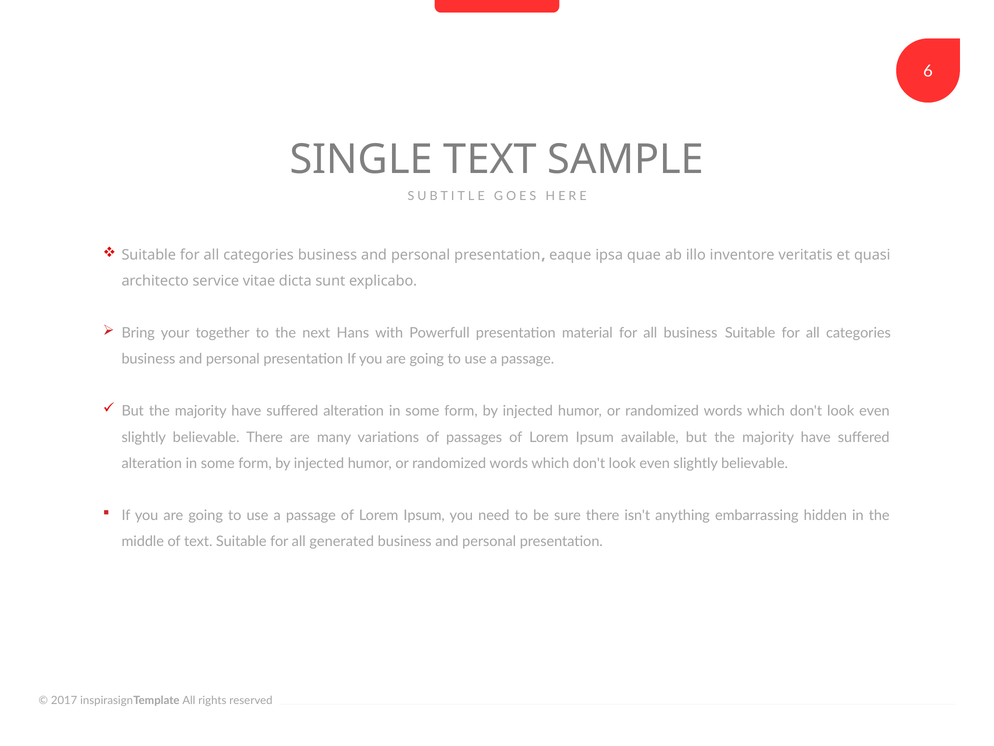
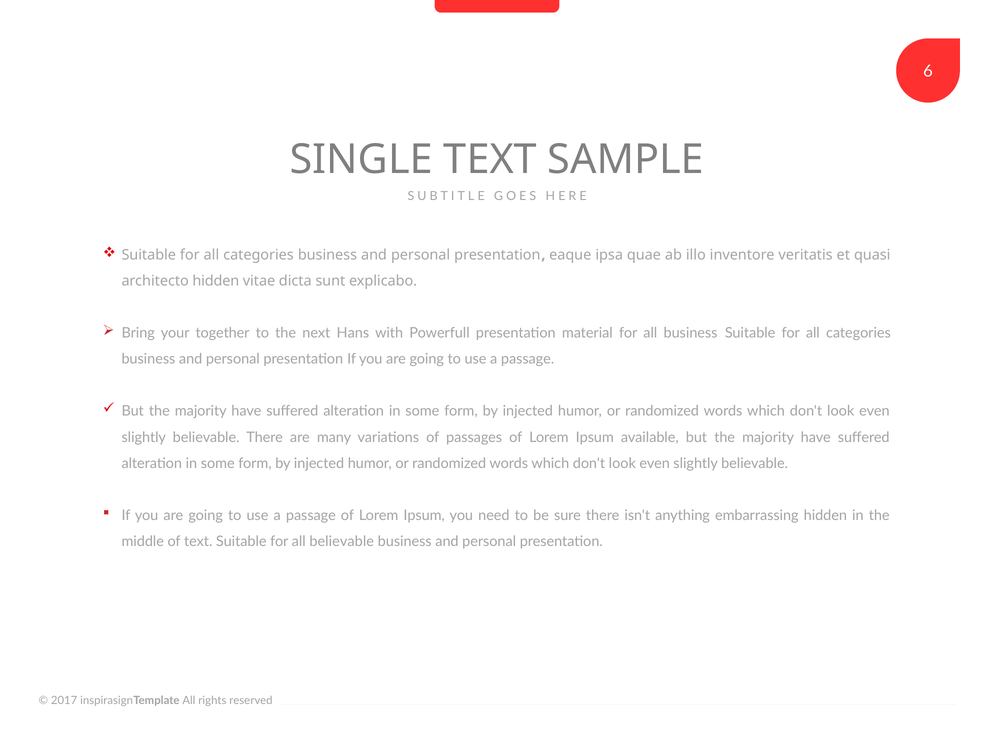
architecto service: service -> hidden (216, 281)
all generated: generated -> believable (342, 541)
